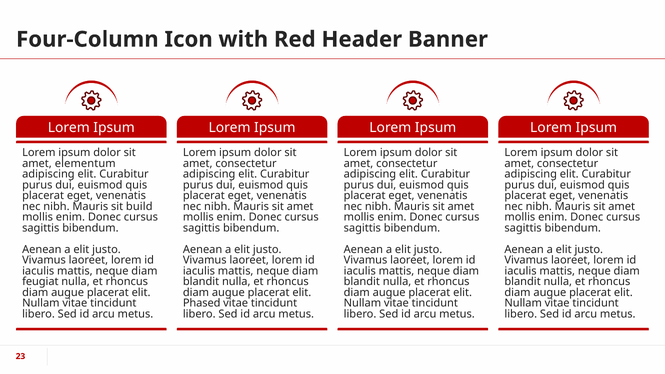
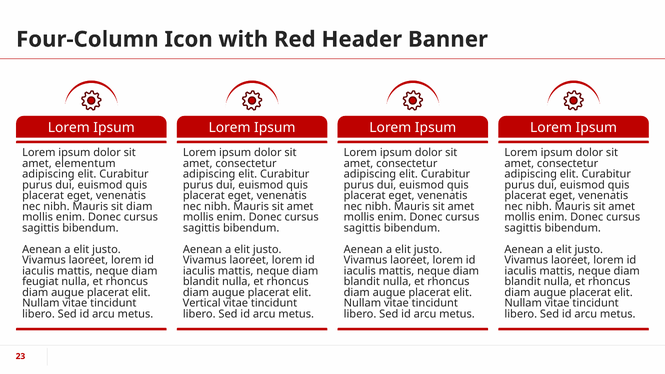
sit build: build -> diam (139, 206)
Phased: Phased -> Vertical (202, 303)
